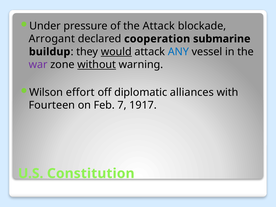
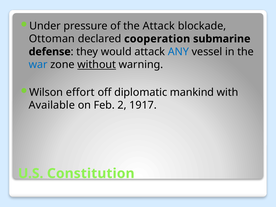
Arrogant: Arrogant -> Ottoman (52, 39)
buildup: buildup -> defense (50, 52)
would underline: present -> none (116, 52)
war colour: purple -> blue (38, 65)
alliances: alliances -> mankind (192, 92)
Fourteen: Fourteen -> Available (52, 105)
7: 7 -> 2 (122, 105)
